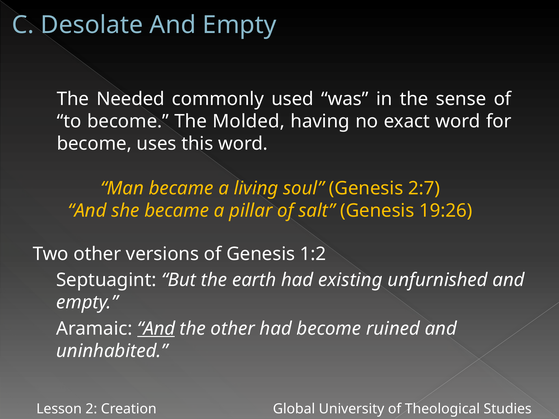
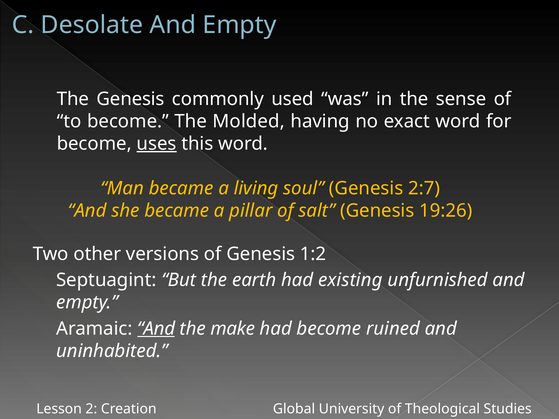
The Needed: Needed -> Genesis (131, 99)
uses underline: none -> present (157, 144)
the other: other -> make (233, 329)
